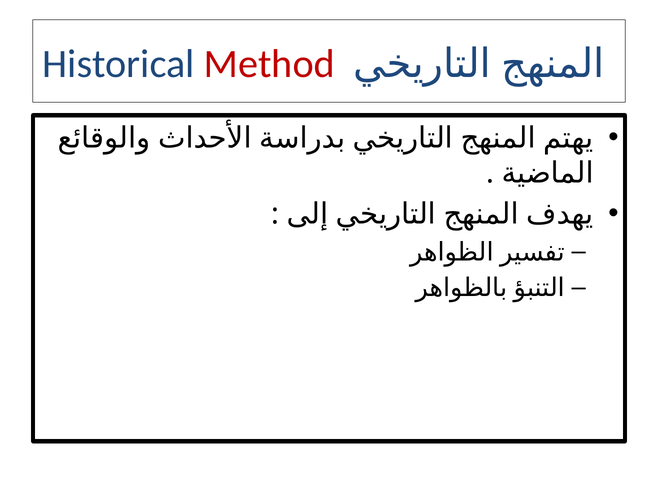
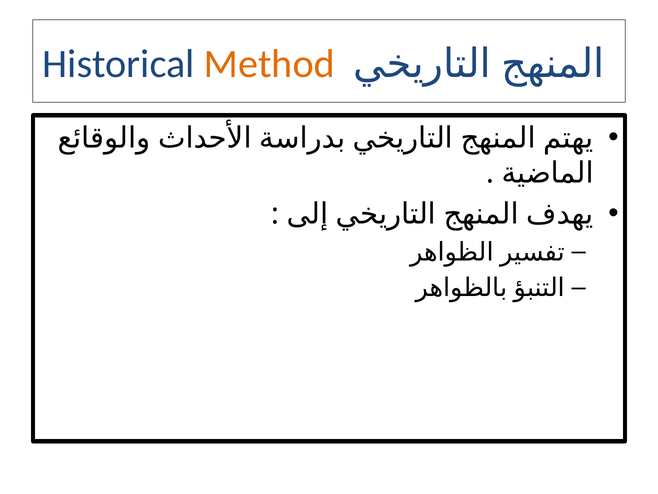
Method colour: red -> orange (269, 64)
